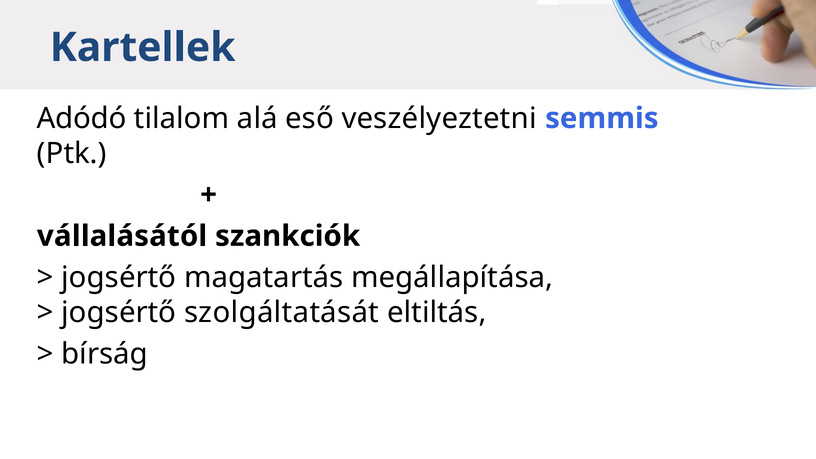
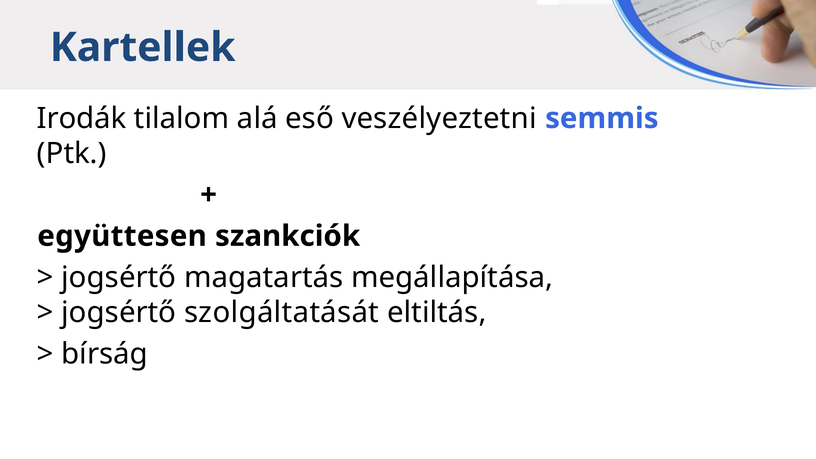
Adódó: Adódó -> Irodák (82, 118)
vállalásától: vállalásától -> együttesen (122, 236)
